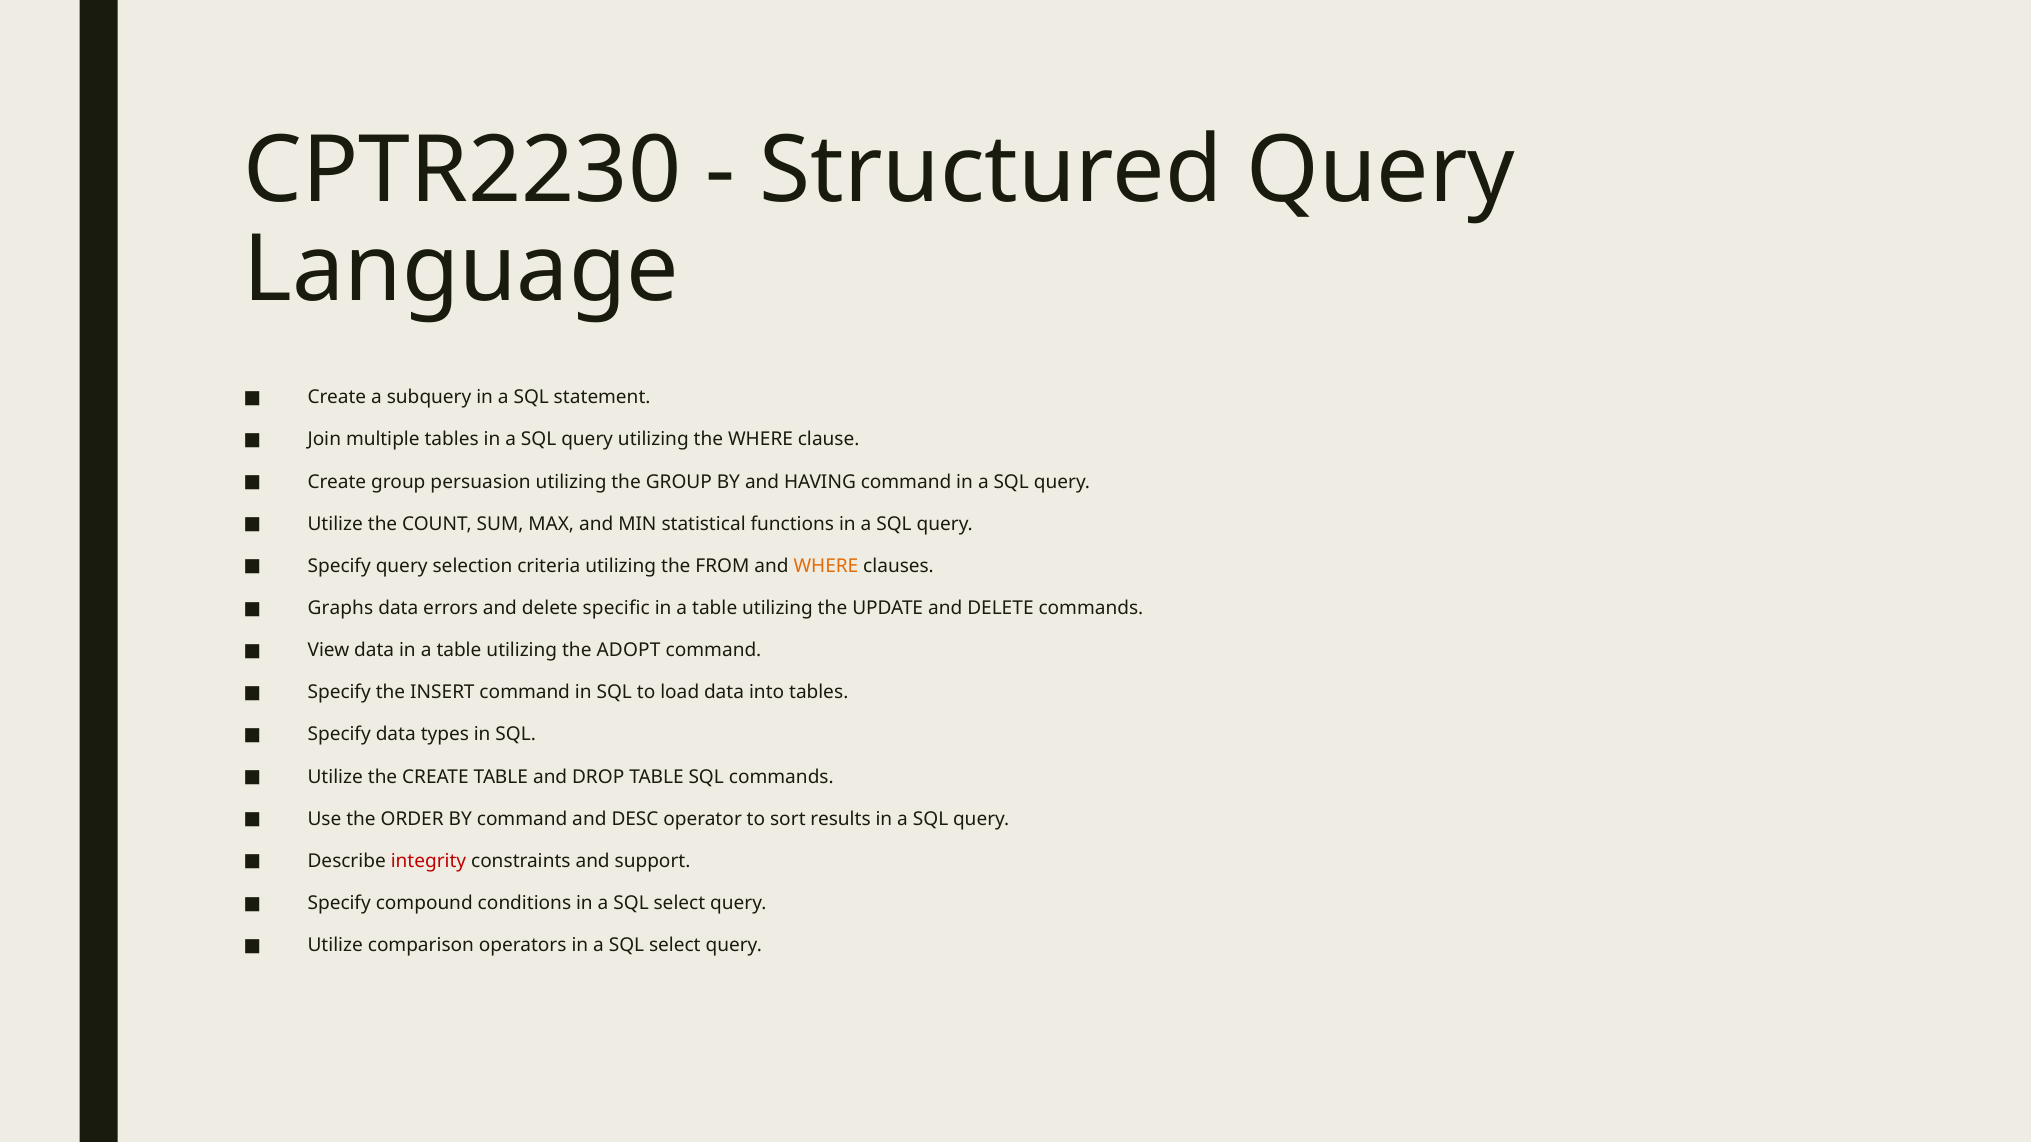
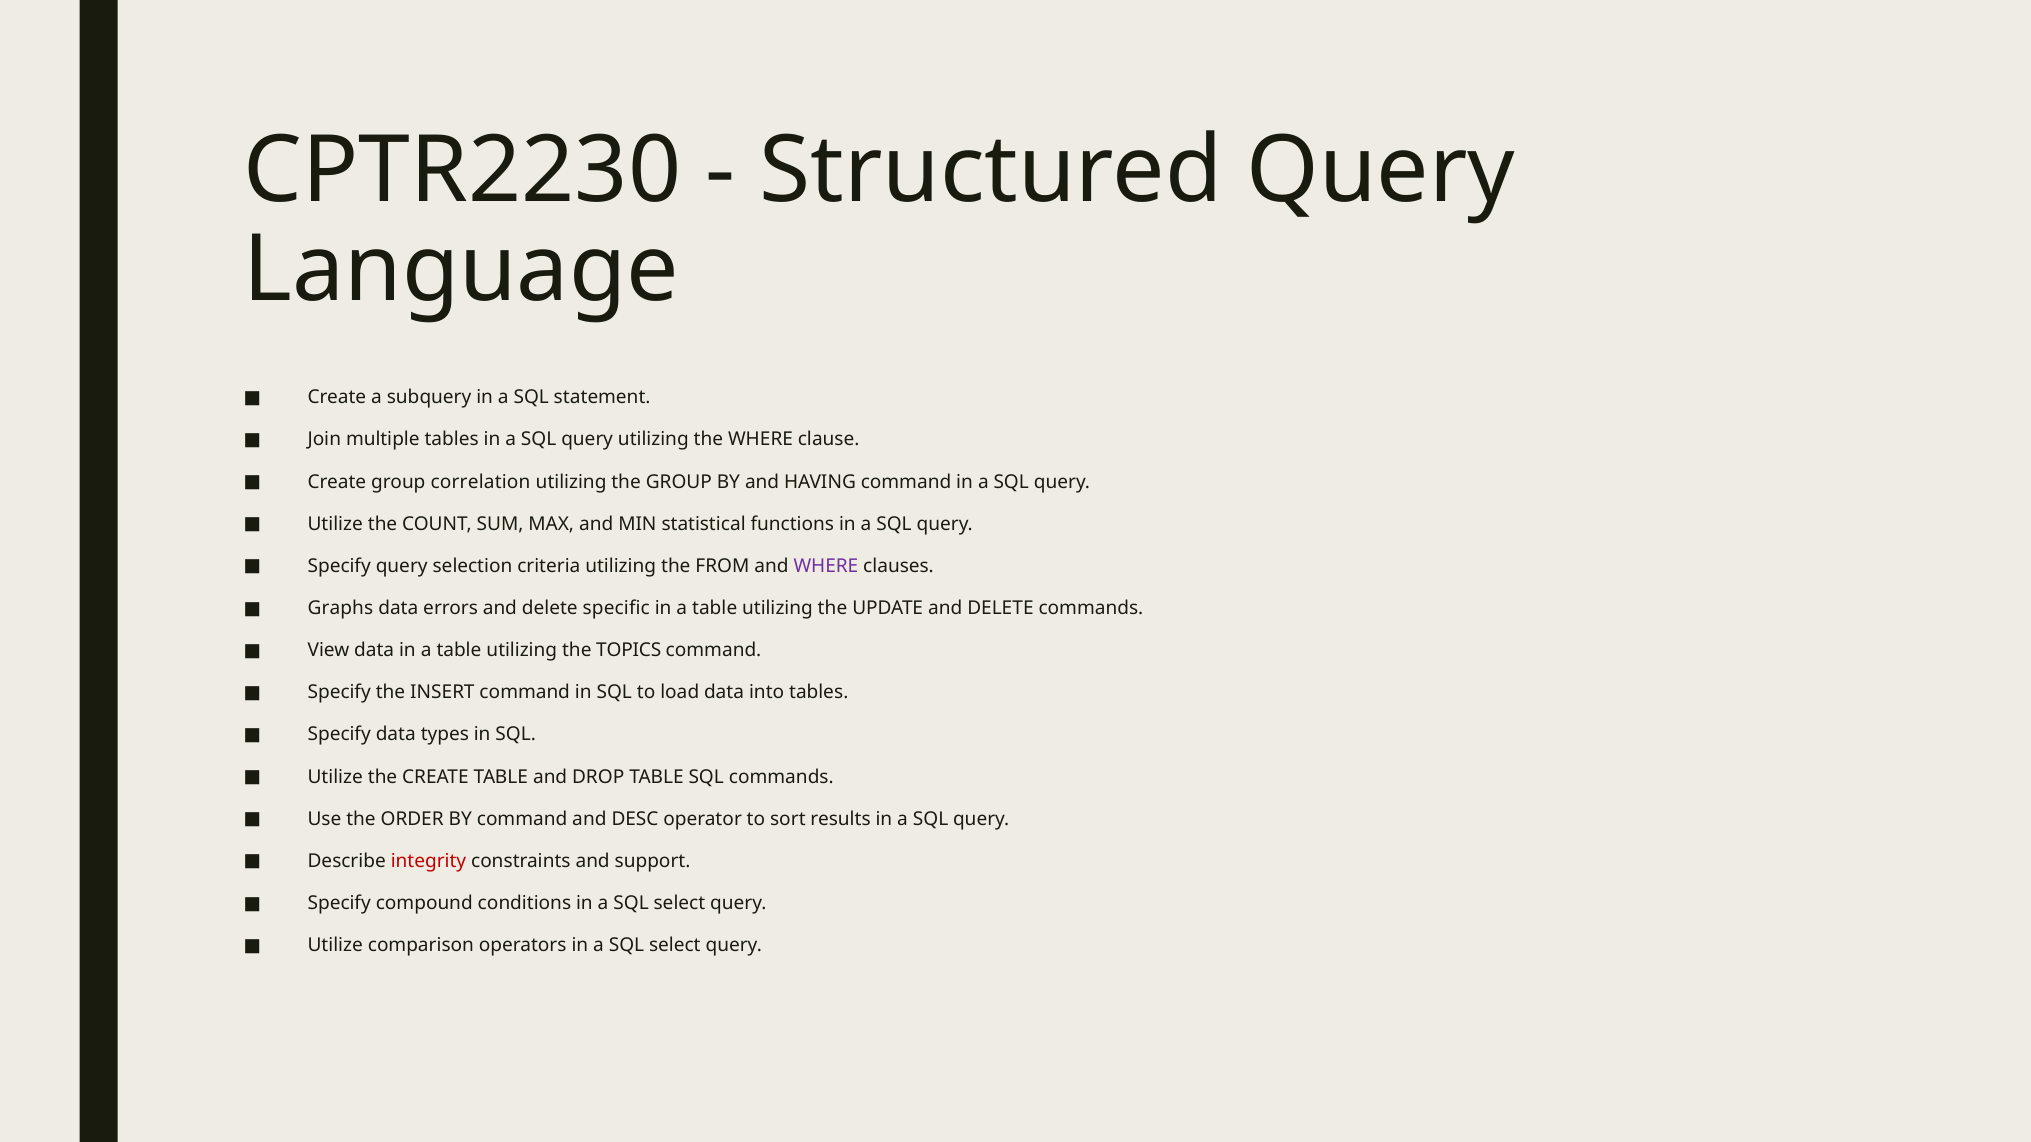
persuasion: persuasion -> correlation (481, 482)
WHERE colour: orange -> purple (826, 566)
ADOPT: ADOPT -> TOPICS (629, 651)
